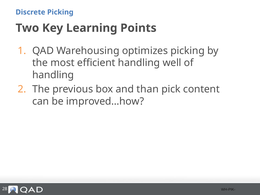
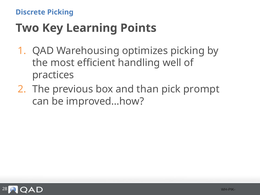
handling: handling -> practices (53, 75)
content: content -> prompt (201, 89)
